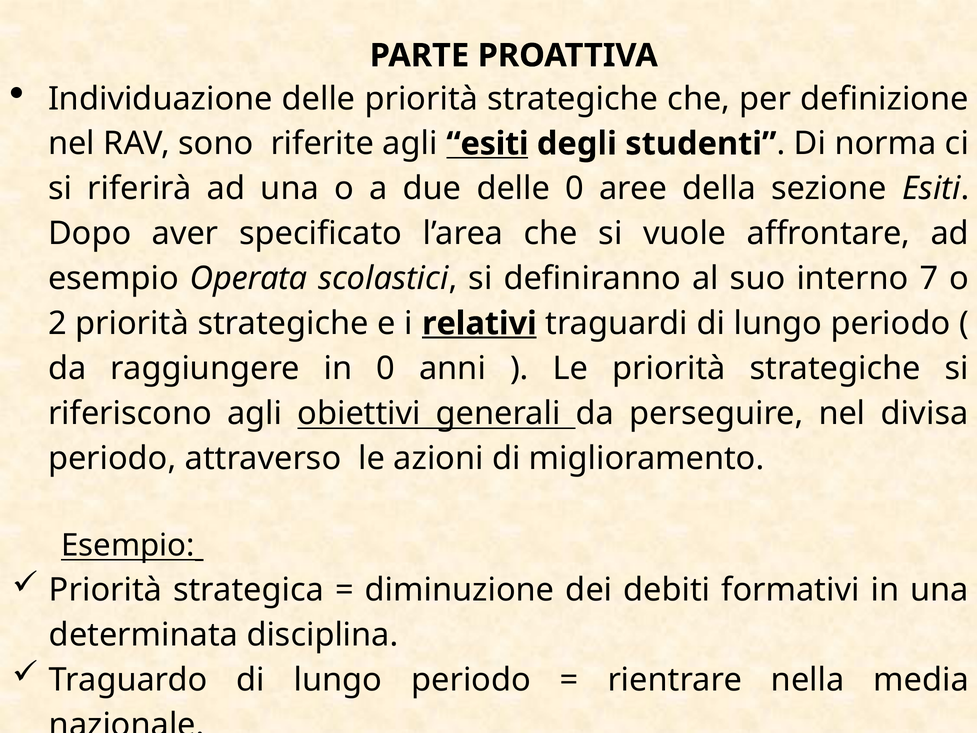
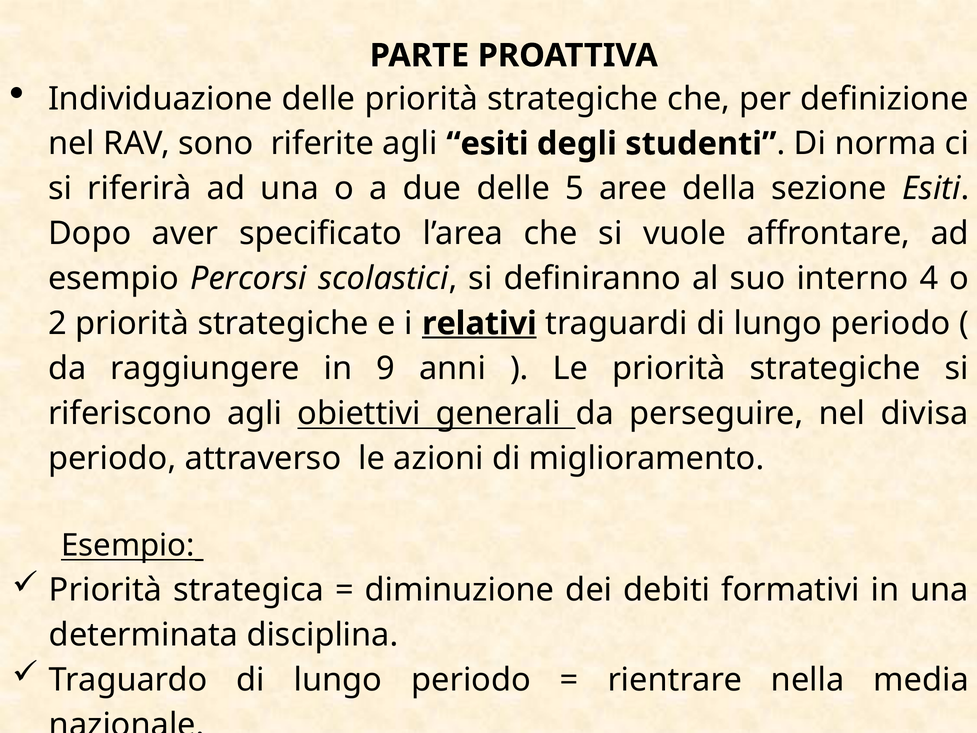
esiti underline: present -> none (487, 144)
delle 0: 0 -> 5 (575, 189)
Operata: Operata -> Percorsi (248, 278)
7: 7 -> 4 (929, 278)
in 0: 0 -> 9 (386, 368)
